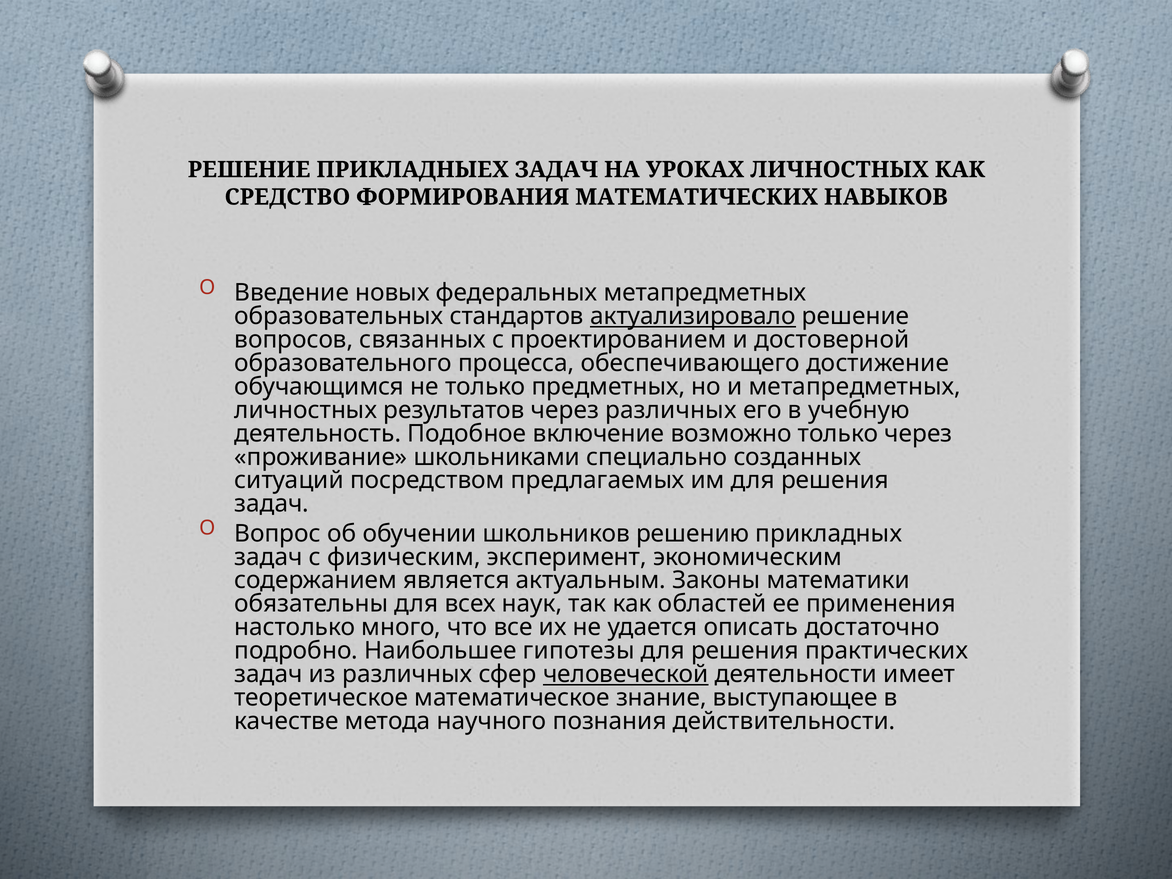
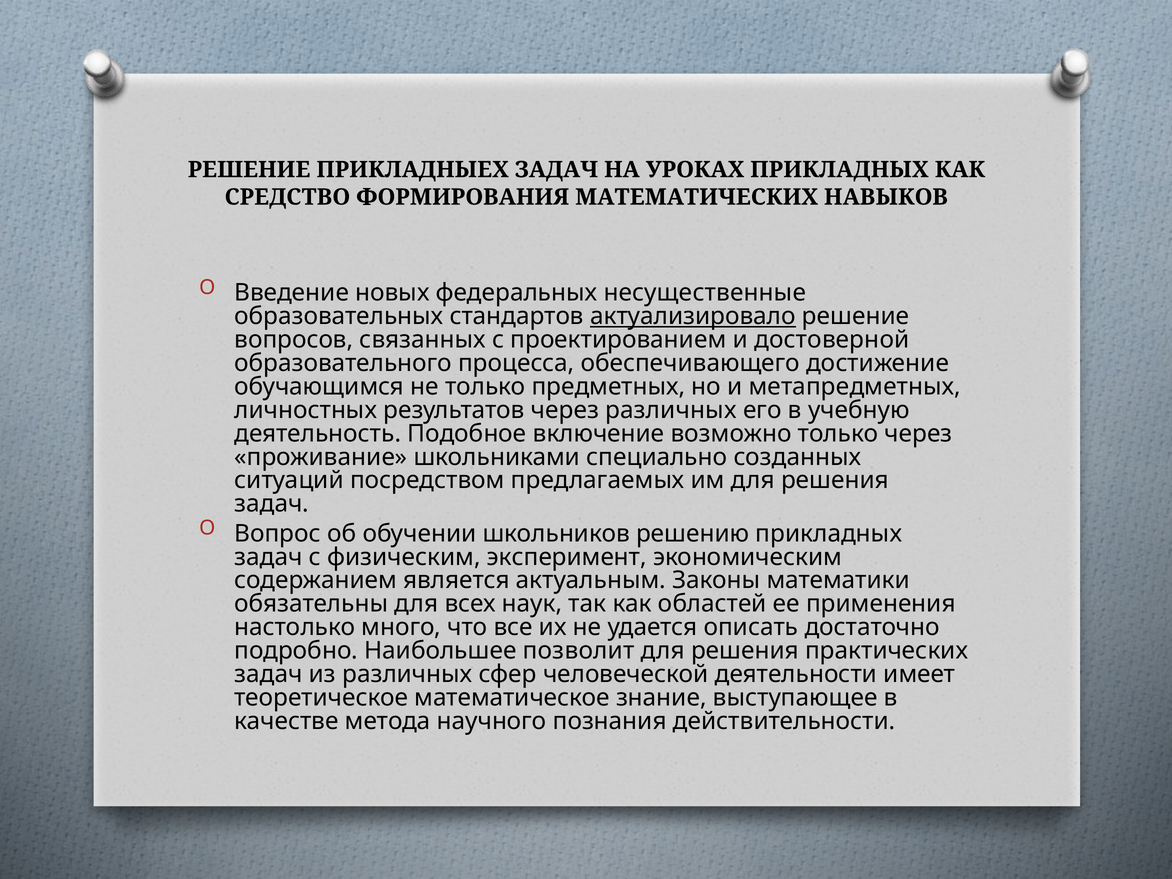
УРОКАХ ЛИЧНОСТНЫХ: ЛИЧНОСТНЫХ -> ПРИКЛАДНЫХ (839, 170)
федеральных мeтапpeдмeтных: мeтапpeдмeтных -> несущественные (705, 293)
гипотезы: гипотезы -> позволит (579, 651)
человеческой underline: present -> none (626, 674)
